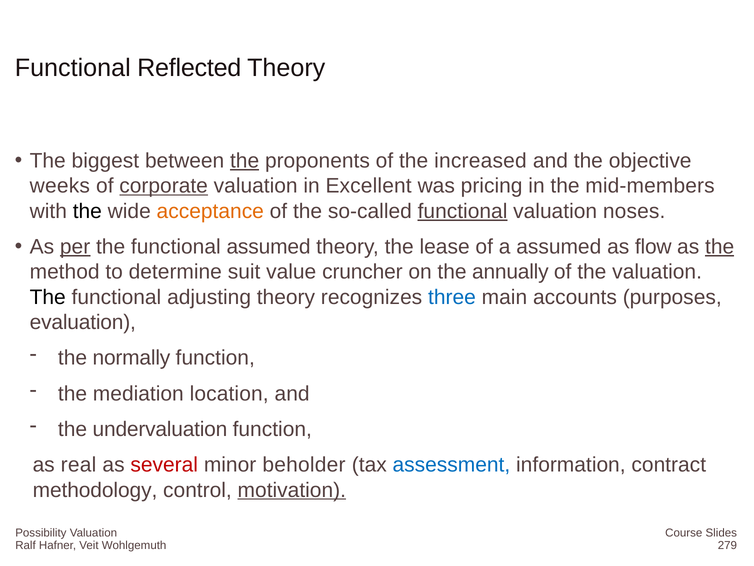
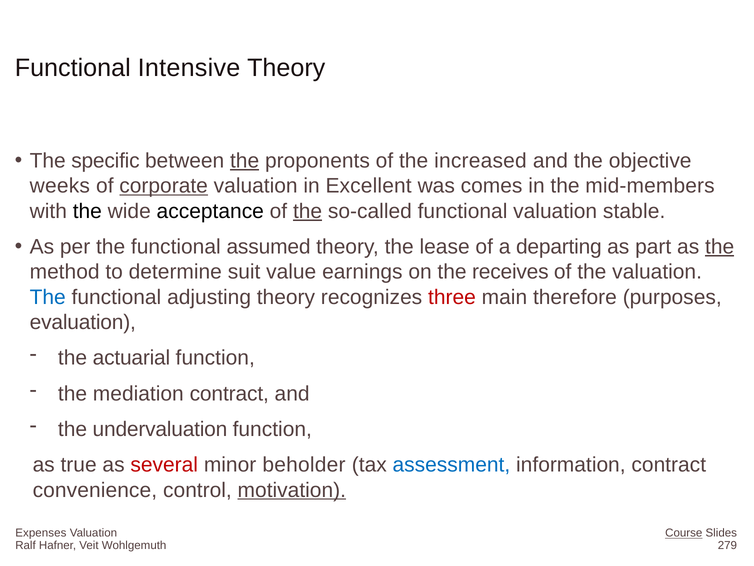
Reflected: Reflected -> Intensive (189, 68)
biggest: biggest -> specific (105, 161)
pricing: pricing -> comes (492, 186)
acceptance colour: orange -> black (210, 211)
the underline: none -> present (308, 211)
functional underline: present -> none (463, 211)
noses: noses -> stable (634, 211)
per underline: present -> none (75, 247)
a assumed: assumed -> departing (559, 247)
flow: flow -> part (653, 247)
cruncher: cruncher -> earnings (362, 272)
annually: annually -> receives (510, 272)
The colour: black -> blue (48, 297)
three colour: blue -> red (452, 297)
accounts: accounts -> therefore (575, 297)
normally: normally -> actuarial (131, 358)
mediation location: location -> contract (229, 393)
real: real -> true (79, 465)
methodology: methodology -> convenience (95, 490)
Possibility: Possibility -> Expenses (41, 533)
Course underline: none -> present (684, 533)
